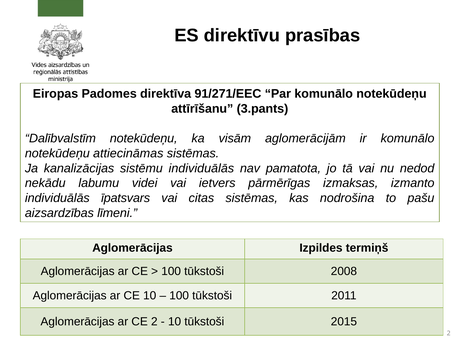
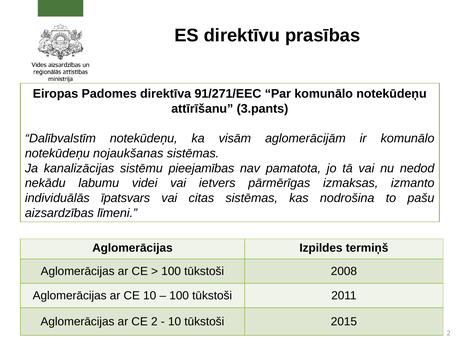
attiecināmas: attiecināmas -> nojaukšanas (128, 153)
sistēmu individuālās: individuālās -> pieejamības (201, 168)
